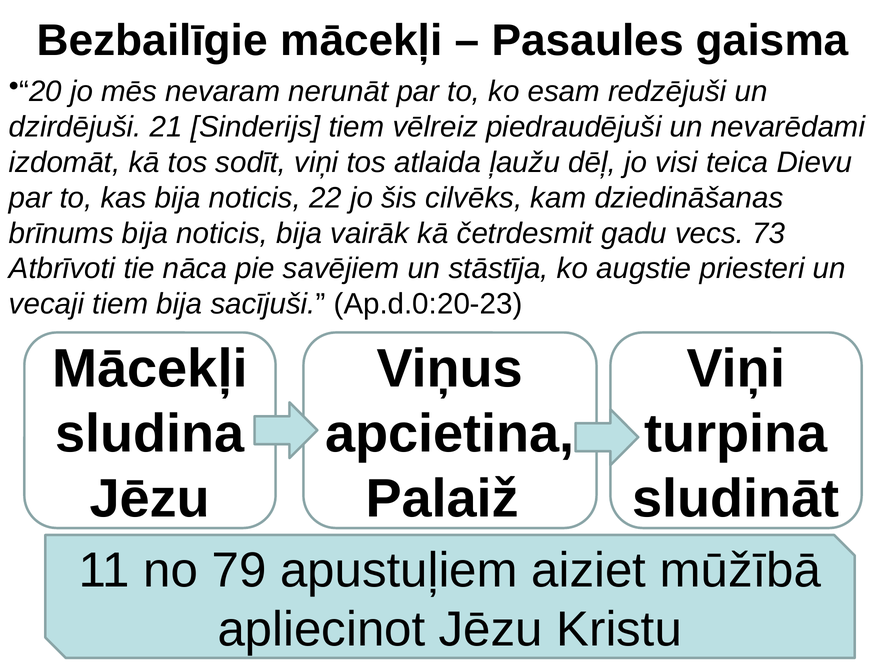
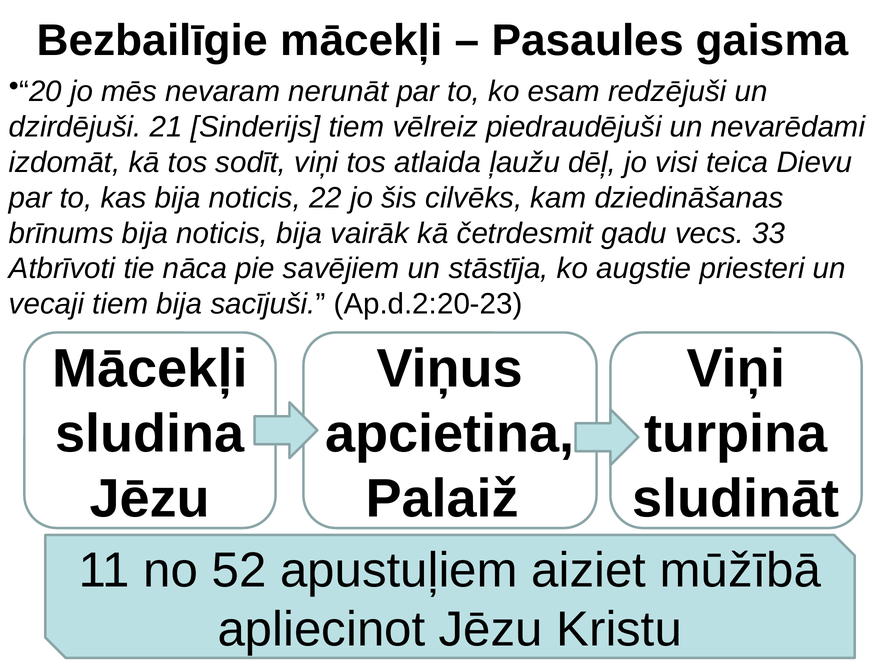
73: 73 -> 33 (769, 233)
Ap.d.0:20-23: Ap.d.0:20-23 -> Ap.d.2:20-23 (428, 304)
79: 79 -> 52 (239, 570)
